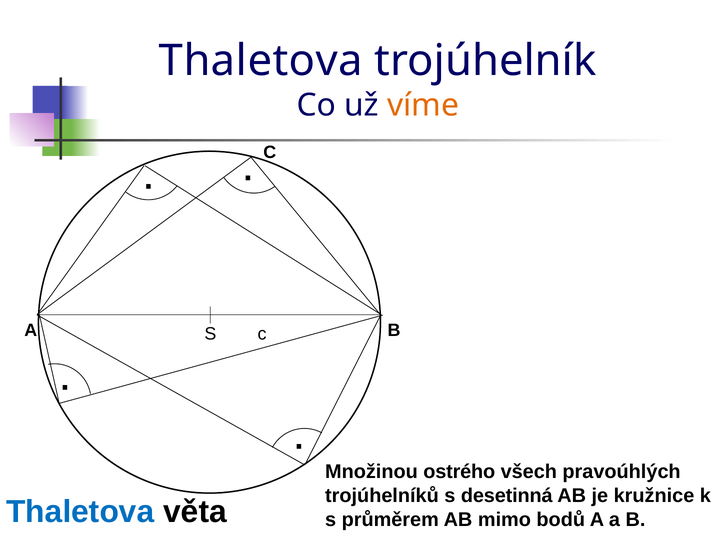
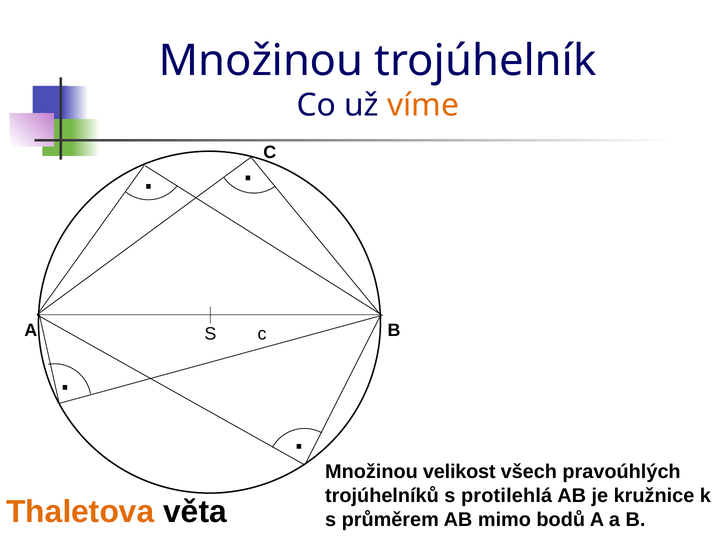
Thaletova: Thaletova -> Množinou (261, 61)
ostrého: ostrého -> velikost (459, 472)
desetinná: desetinná -> protilehlá (507, 496)
Thaletova colour: blue -> orange (80, 512)
